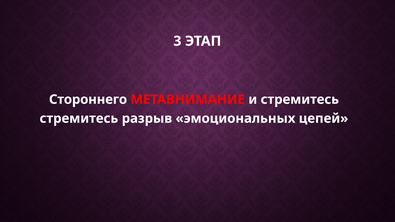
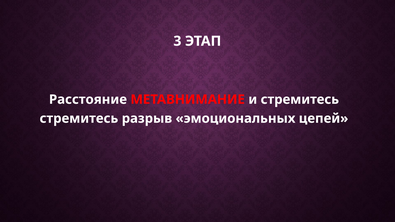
Стороннего: Стороннего -> Расстояние (88, 100)
